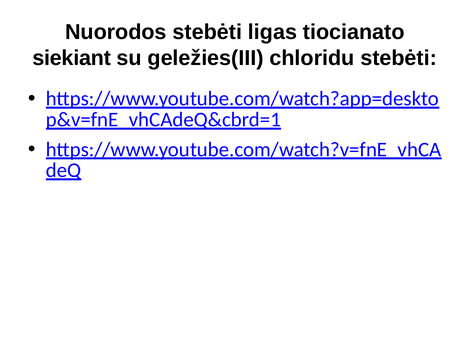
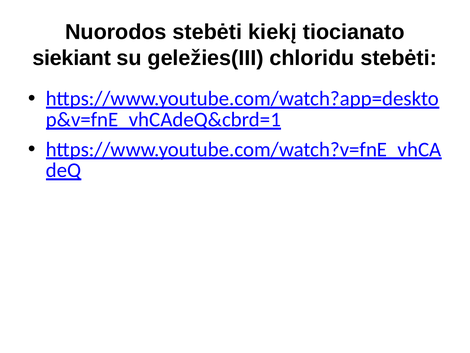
ligas: ligas -> kiekį (272, 32)
